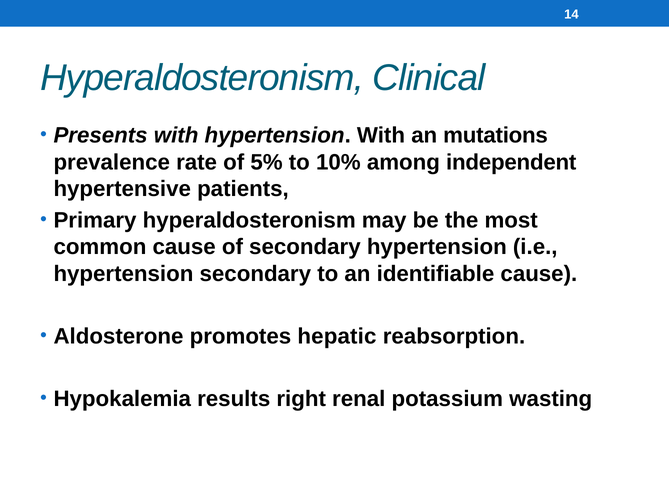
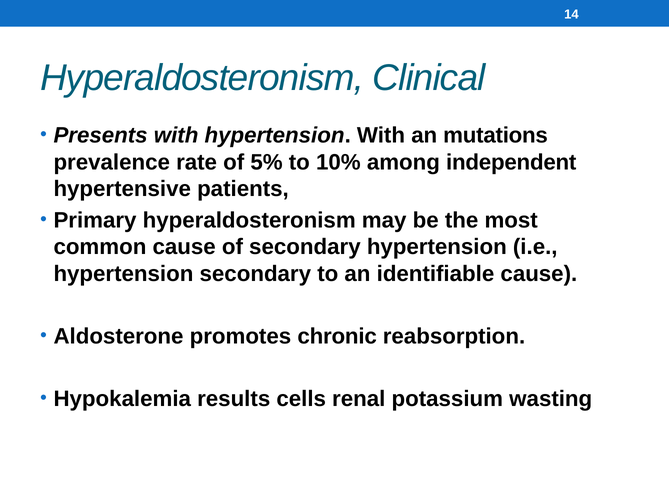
hepatic: hepatic -> chronic (337, 336)
right: right -> cells (301, 398)
